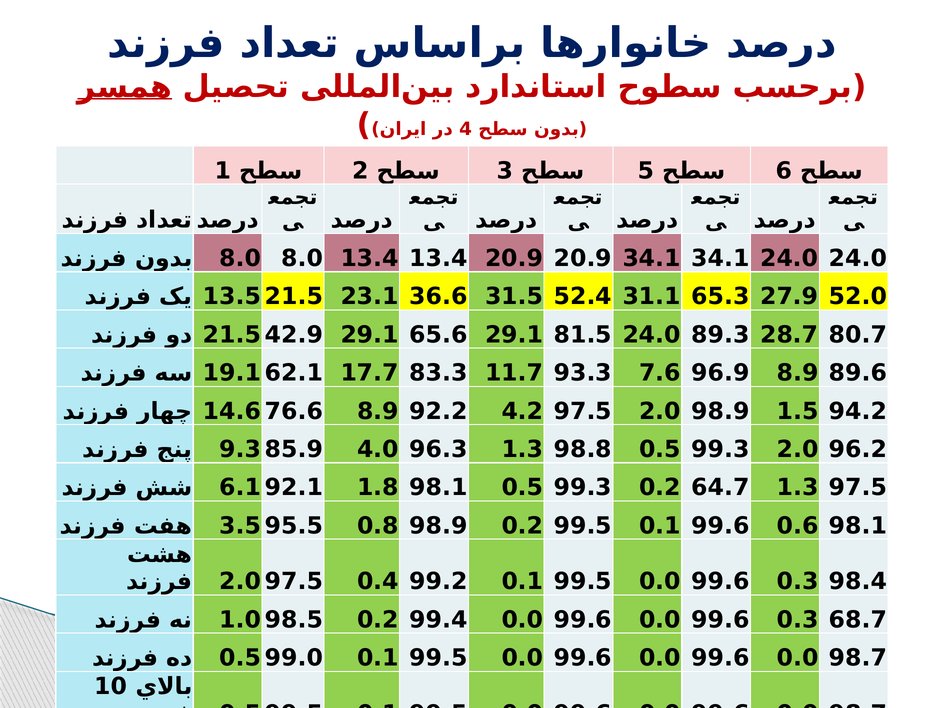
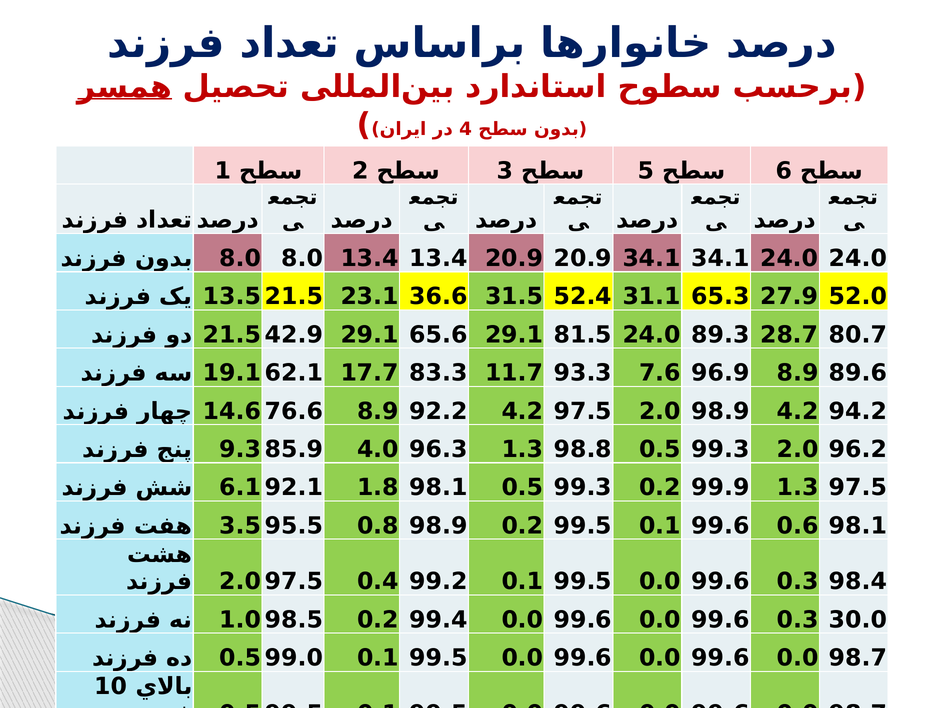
98.9 1.5: 1.5 -> 4.2 (798, 411)
64.7: 64.7 -> 99.9 (720, 488)
68.7: 68.7 -> 30.0 (858, 620)
